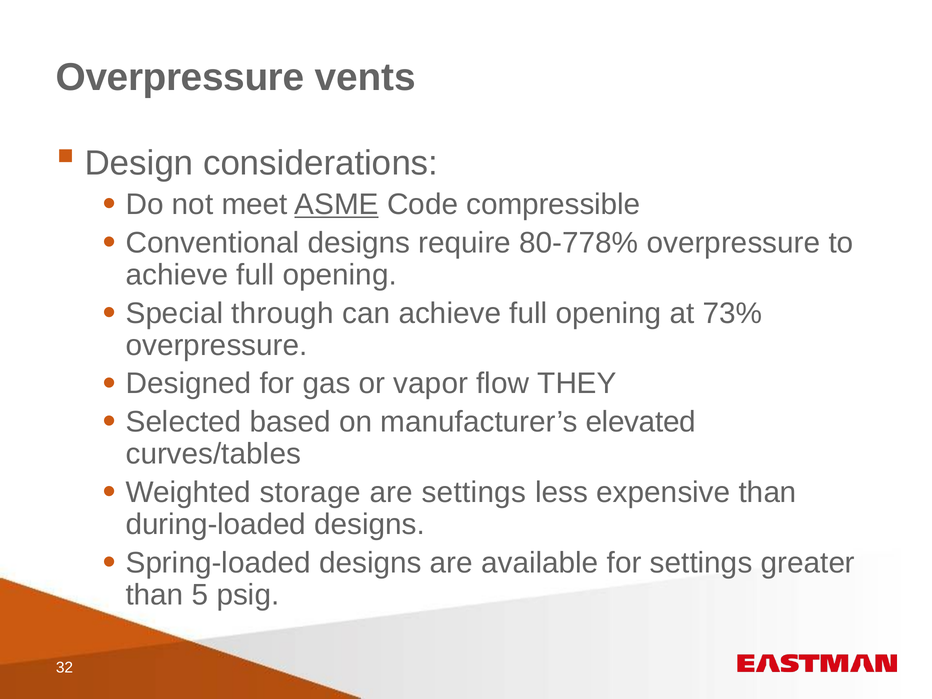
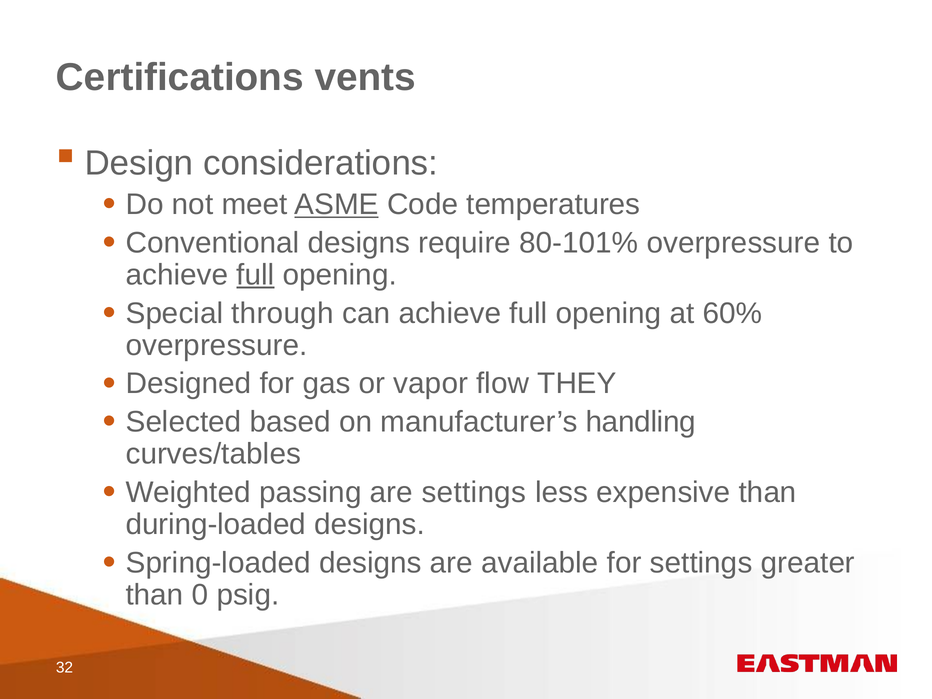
Overpressure: Overpressure -> Certifications (180, 77)
compressible: compressible -> temperatures (553, 204)
80-778%: 80-778% -> 80-101% (579, 243)
full underline: none -> present (255, 275)
73%: 73% -> 60% (733, 313)
elevated: elevated -> handling (641, 422)
storage: storage -> passing (310, 493)
5: 5 -> 0 (200, 595)
